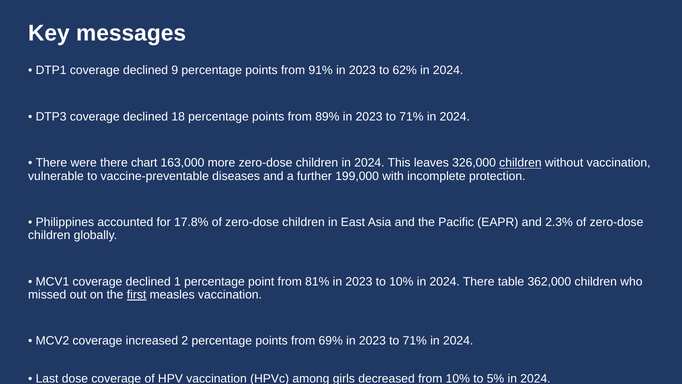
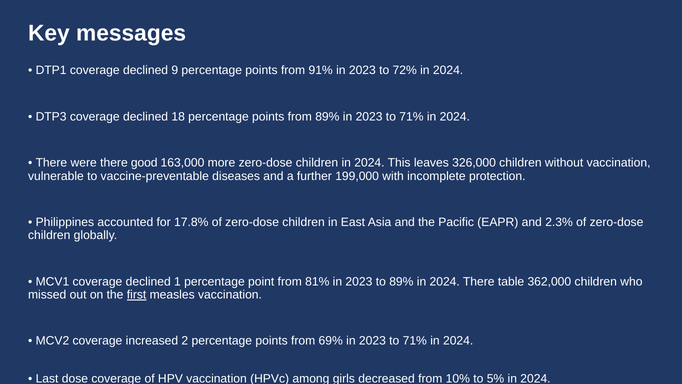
62%: 62% -> 72% (405, 70)
chart: chart -> good (144, 163)
children underline: present -> none (520, 163)
to 10%: 10% -> 89% (401, 281)
